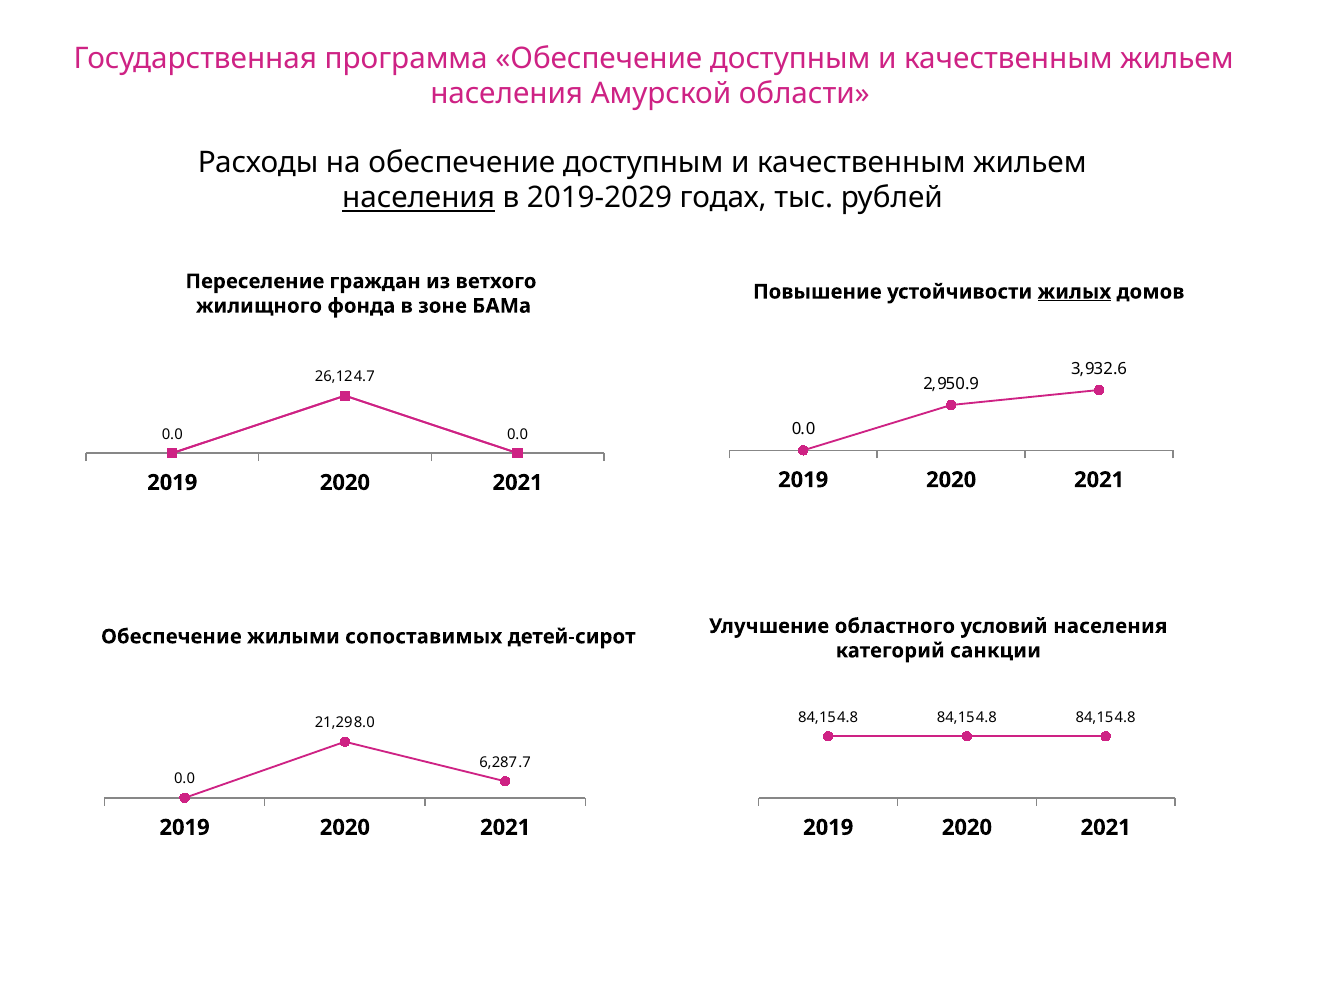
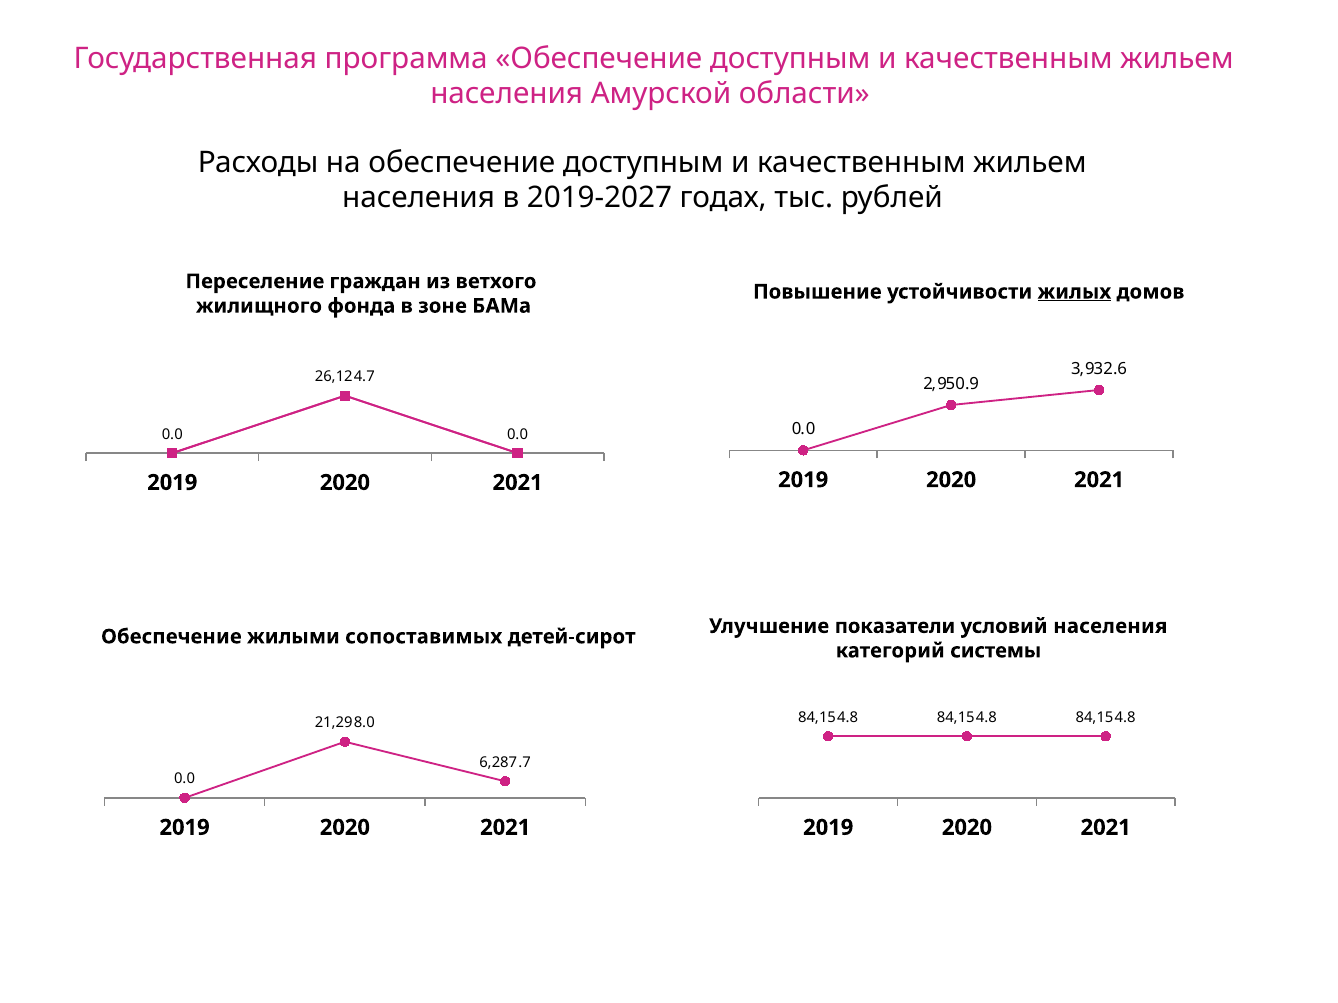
населения underline: present -> none (419, 198)
2019-2029: 2019-2029 -> 2019-2027 (599, 198)
областного: областного -> показатели (895, 626)
санкции: санкции -> системы (996, 651)
